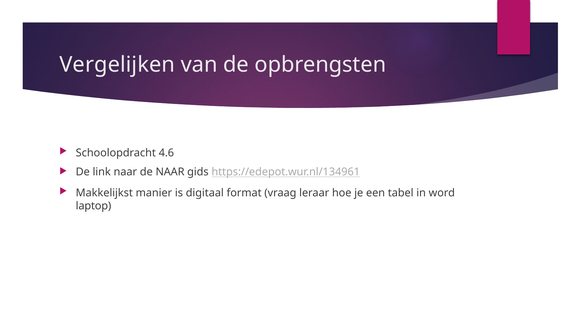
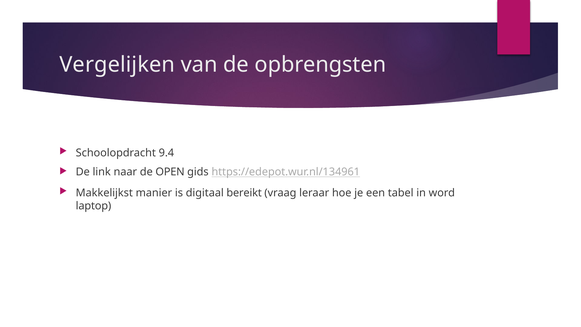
4.6: 4.6 -> 9.4 (166, 153)
de NAAR: NAAR -> OPEN (170, 172)
format: format -> bereikt (244, 193)
